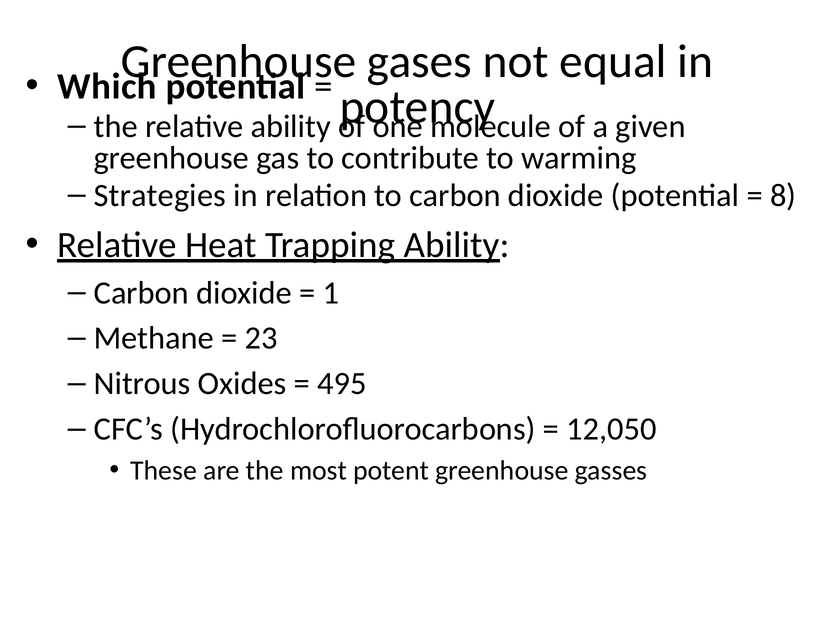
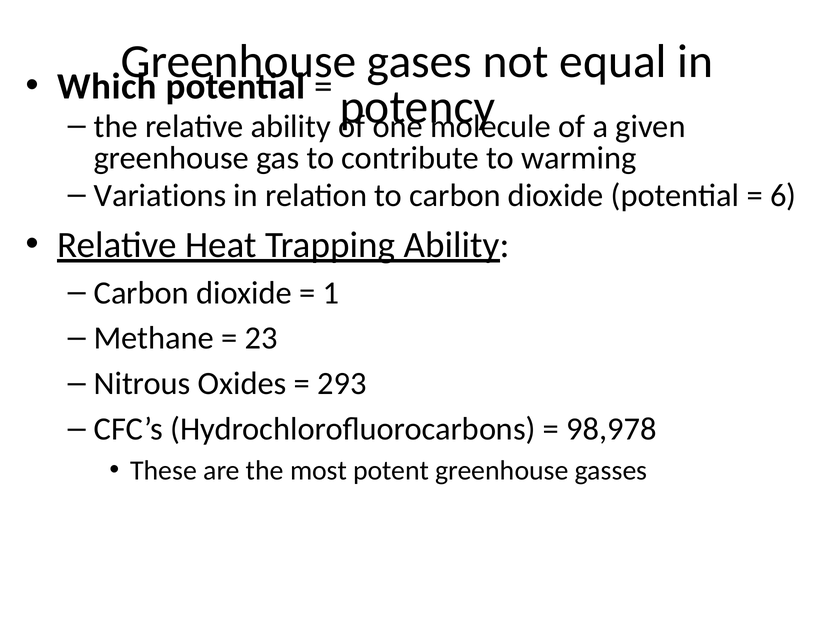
Strategies: Strategies -> Variations (160, 196)
8: 8 -> 6 (783, 196)
495: 495 -> 293 (342, 384)
12,050: 12,050 -> 98,978 (611, 429)
